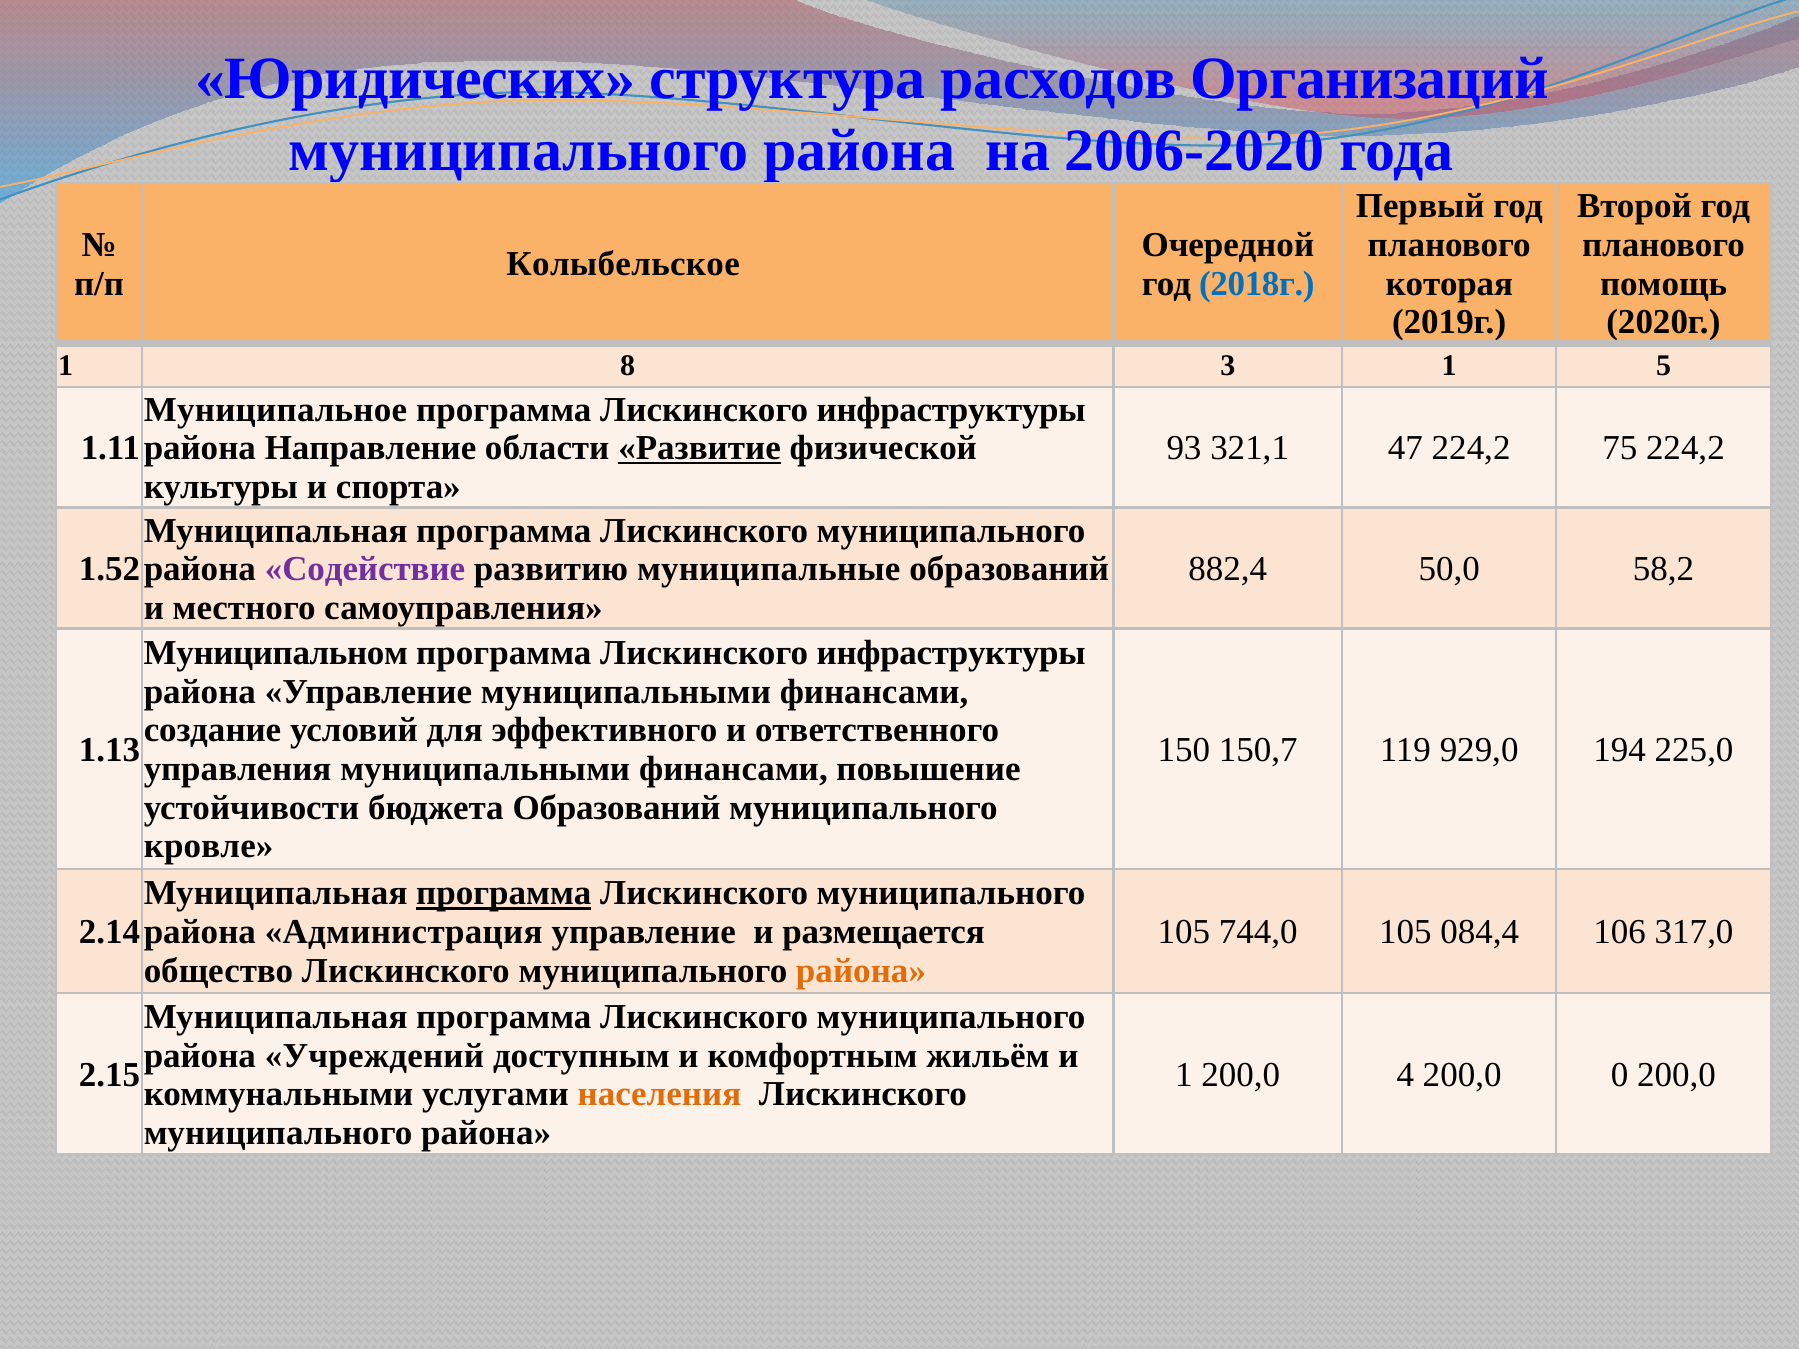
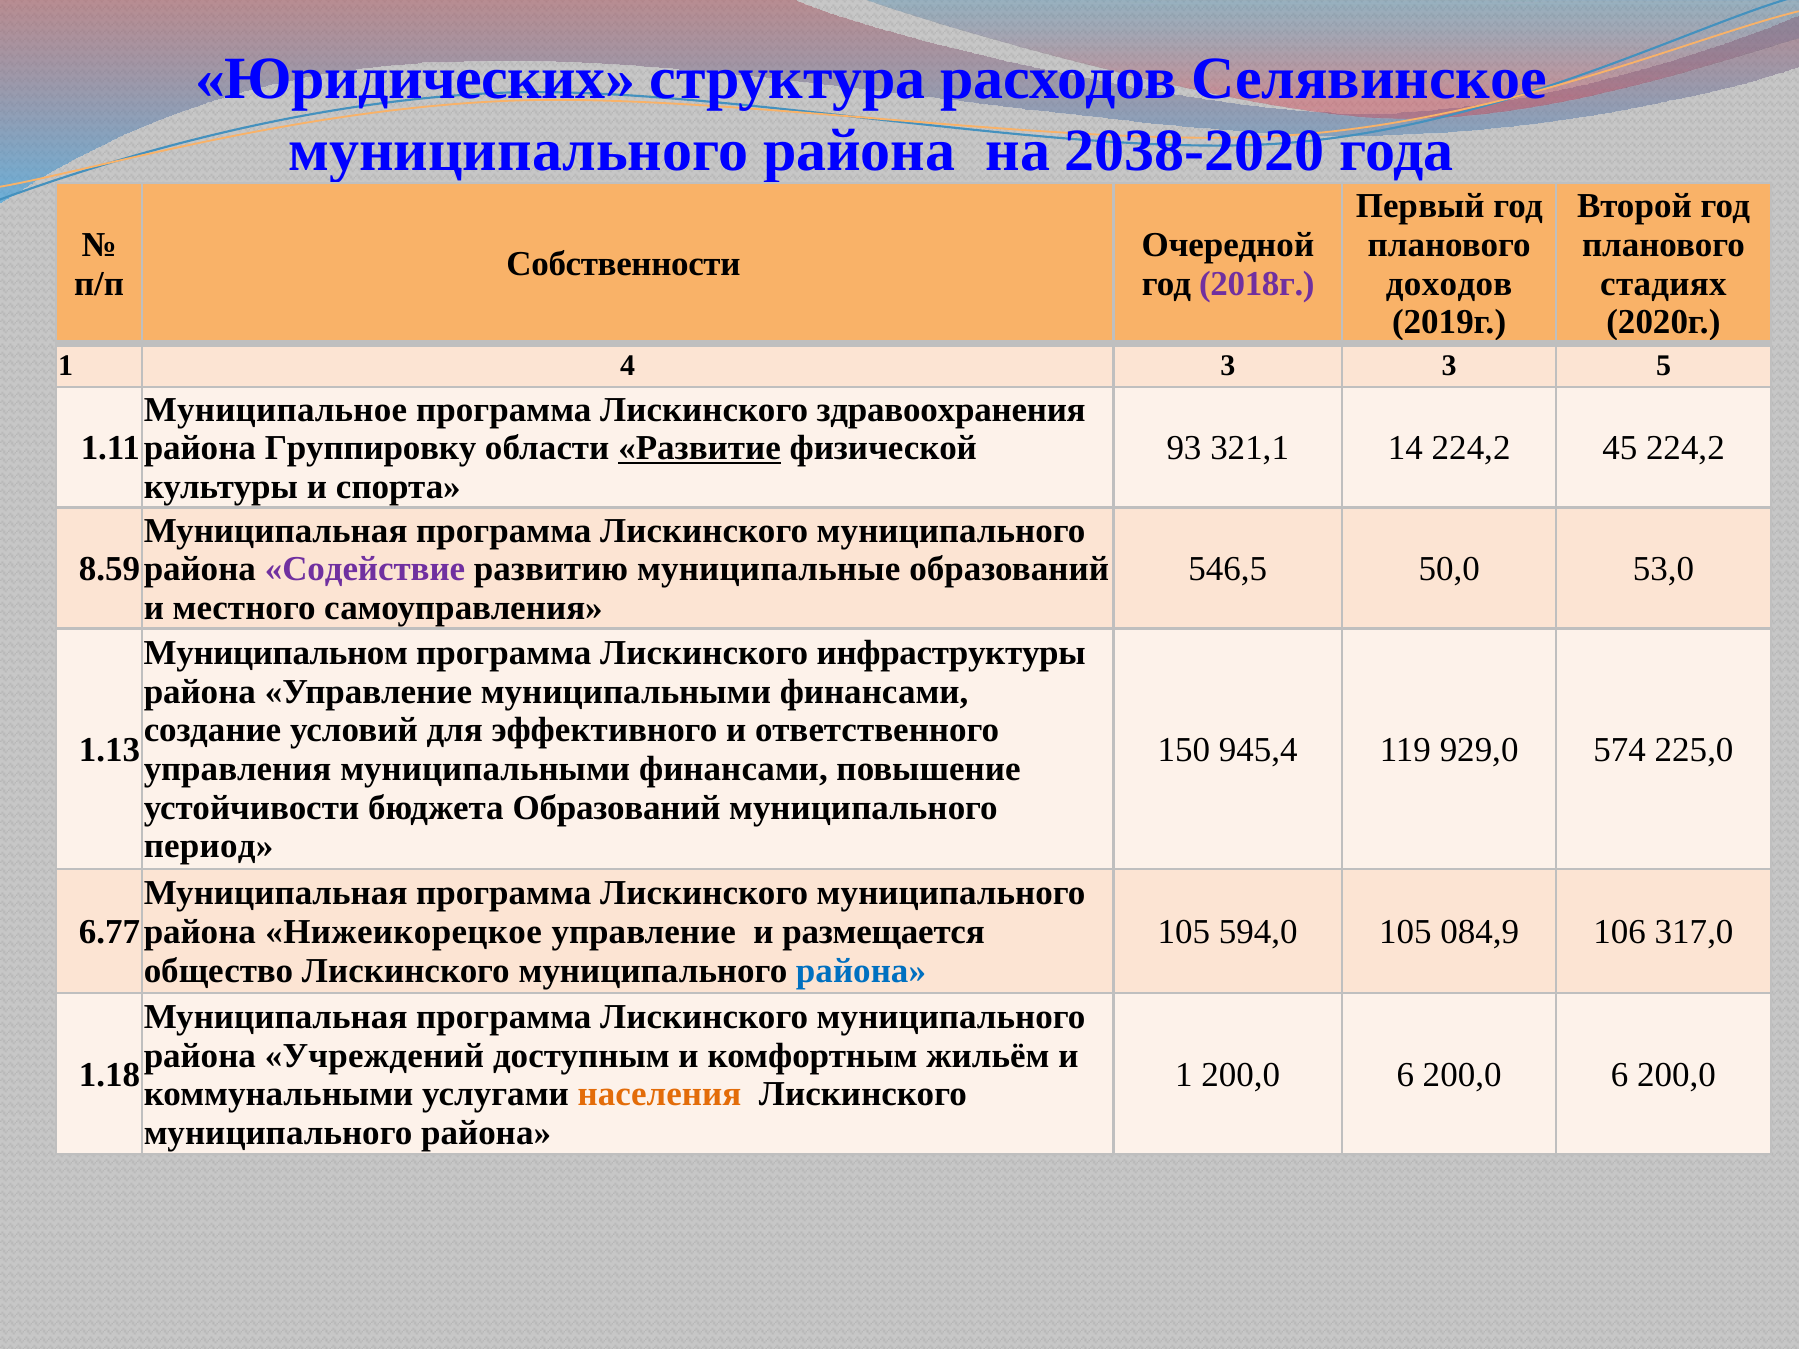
Организаций: Организаций -> Селявинское (1369, 79)
2006-2020: 2006-2020 -> 2038-2020 (1195, 151)
Колыбельское: Колыбельское -> Собственности (623, 264)
2018г colour: blue -> purple (1257, 284)
которая: которая -> доходов (1449, 284)
помощь: помощь -> стадиях (1663, 284)
8: 8 -> 4 (628, 366)
3 1: 1 -> 3 (1449, 366)
инфраструктуры: инфраструктуры -> здравоохранения (951, 410)
Направление: Направление -> Группировку (371, 448)
47: 47 -> 14 (1405, 448)
75: 75 -> 45 (1620, 448)
1.52: 1.52 -> 8.59 (110, 569)
882,4: 882,4 -> 546,5 (1228, 569)
58,2: 58,2 -> 53,0 (1664, 569)
150,7: 150,7 -> 945,4 (1258, 750)
194: 194 -> 574 (1620, 750)
кровле: кровле -> период (209, 847)
программа underline: present -> none (504, 894)
2.14: 2.14 -> 6.77 (110, 932)
Администрация: Администрация -> Нижеикорецкое (404, 932)
744,0: 744,0 -> 594,0 (1258, 932)
084,4: 084,4 -> 084,9 (1480, 932)
района colour: orange -> blue (861, 971)
2.15: 2.15 -> 1.18 (110, 1075)
1 200,0 4: 4 -> 6 (1405, 1075)
0: 0 -> 6 (1620, 1075)
